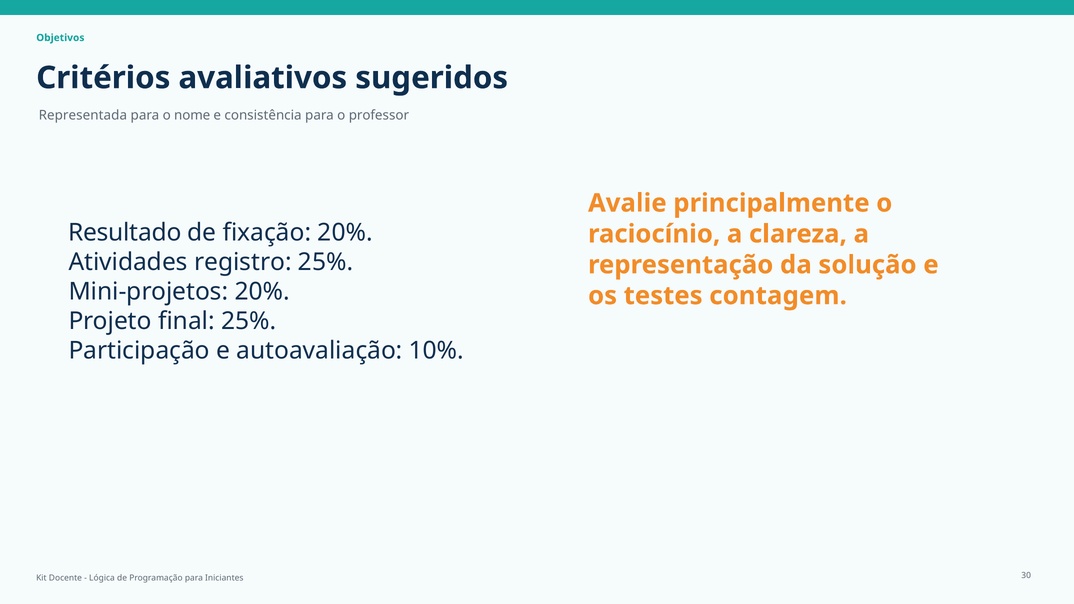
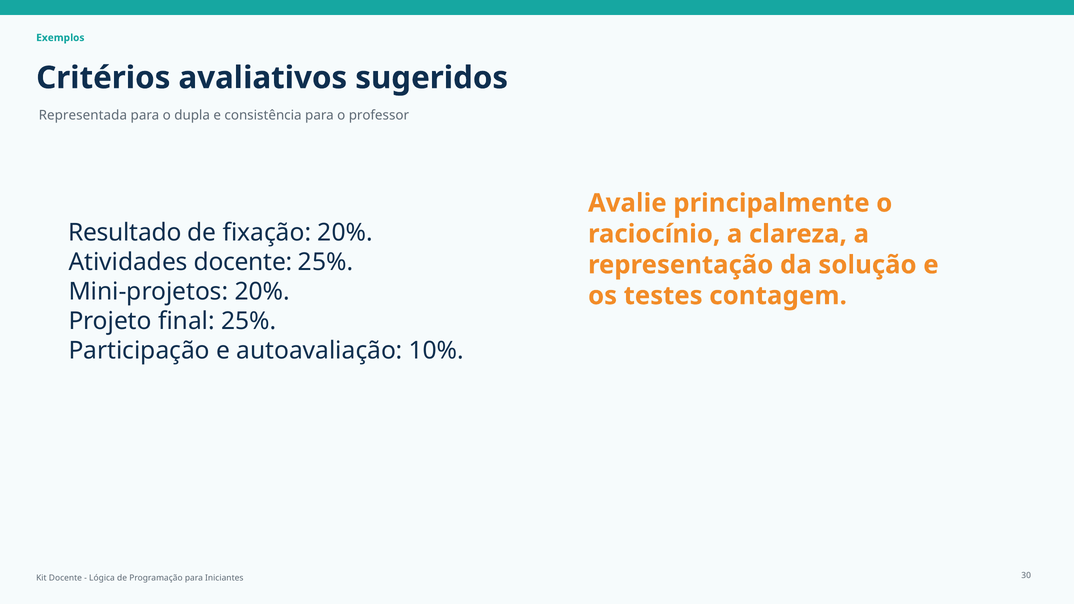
Objetivos: Objetivos -> Exemplos (60, 38)
nome: nome -> dupla (192, 115)
Atividades registro: registro -> docente (243, 262)
